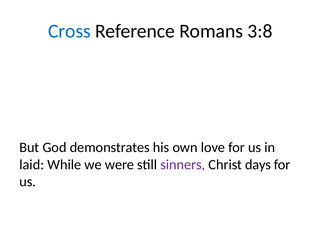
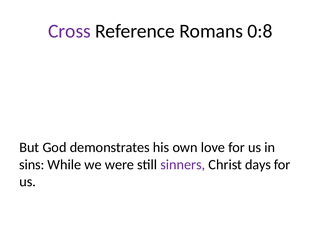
Cross colour: blue -> purple (69, 31)
3:8: 3:8 -> 0:8 (260, 31)
laid: laid -> sins (32, 164)
